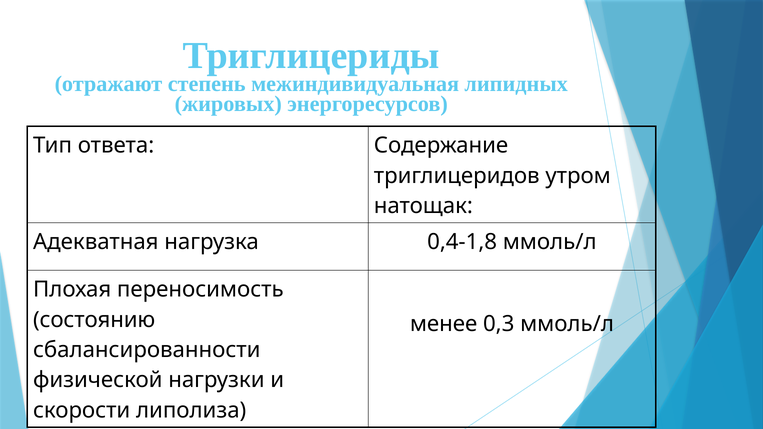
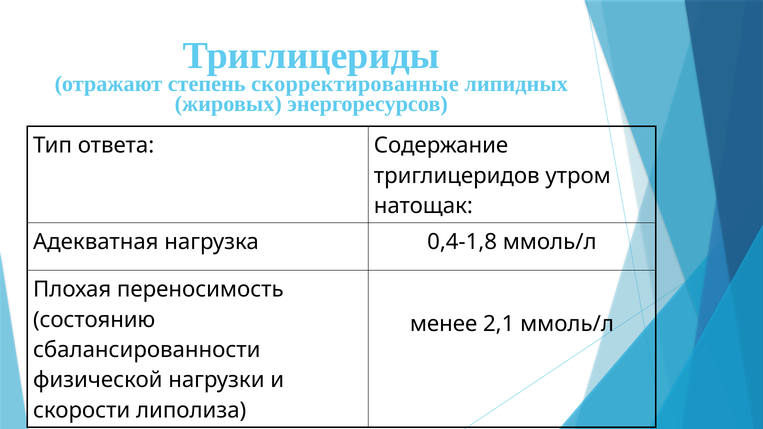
межиндивидуальная: межиндивидуальная -> скорректированные (355, 84)
0,3: 0,3 -> 2,1 (499, 324)
